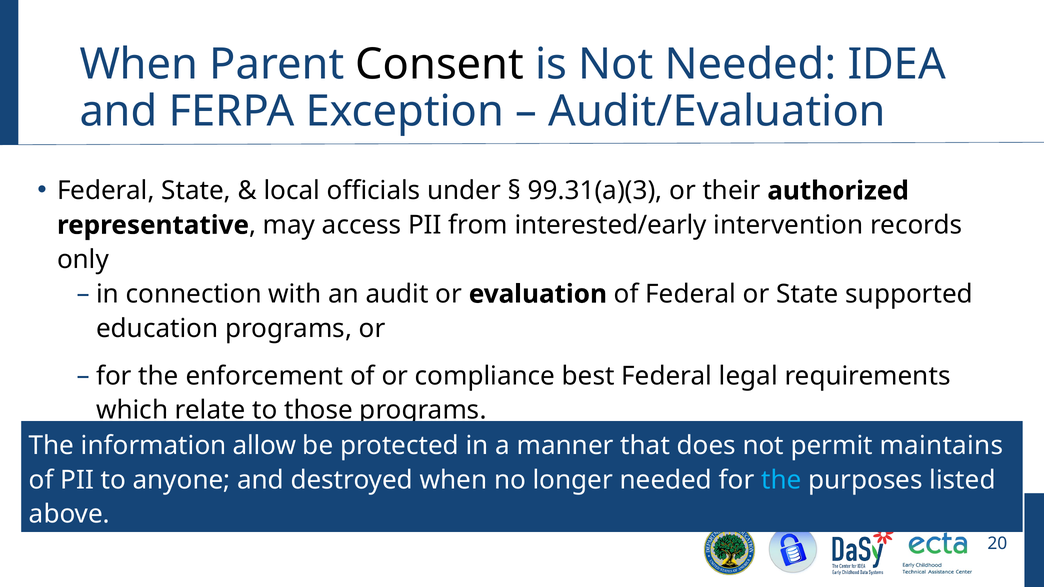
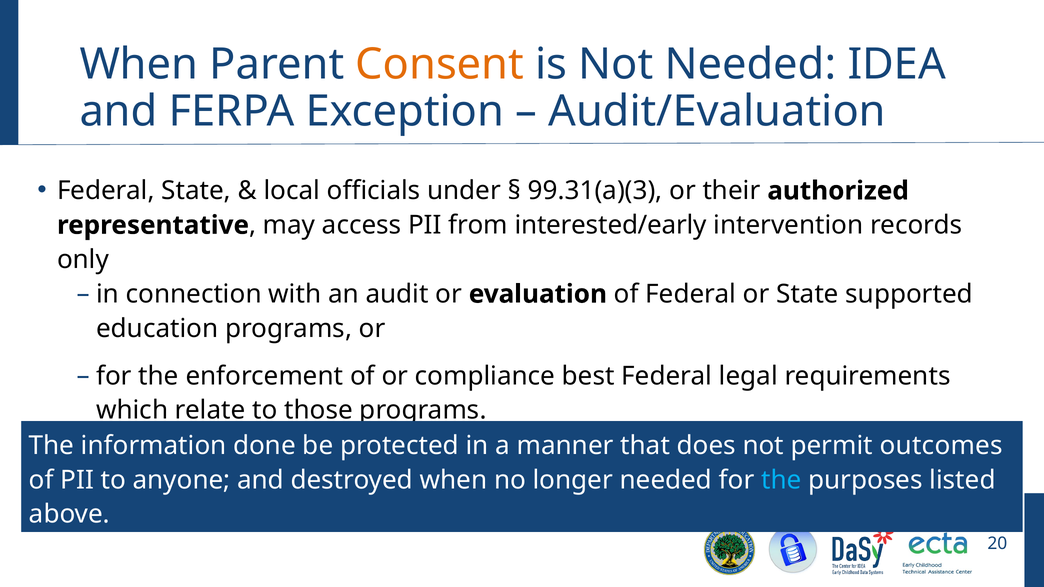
Consent colour: black -> orange (440, 64)
allow: allow -> done (264, 446)
maintains: maintains -> outcomes (941, 446)
